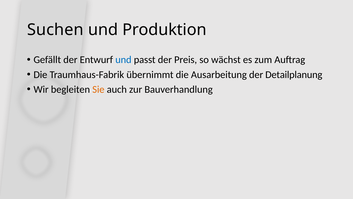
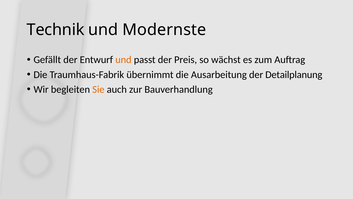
Suchen: Suchen -> Technik (56, 30)
Produktion: Produktion -> Modernste (164, 30)
und colour: blue -> orange (123, 60)
